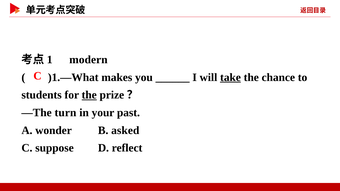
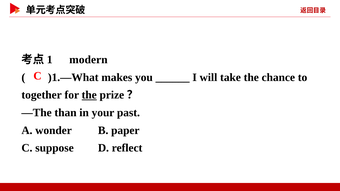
take underline: present -> none (230, 77)
students: students -> together (42, 95)
turn: turn -> than (66, 113)
asked: asked -> paper (125, 130)
